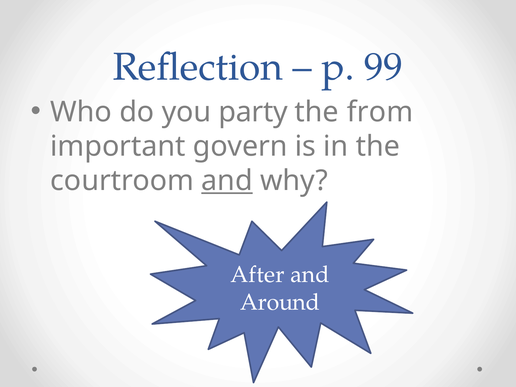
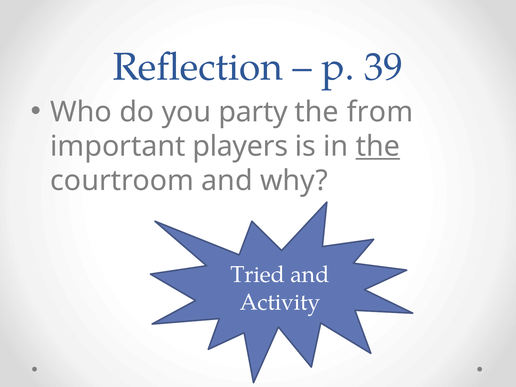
99: 99 -> 39 (384, 67)
govern: govern -> players (240, 146)
the underline: none -> present (378, 146)
and underline: present -> none (227, 181)
After: After -> Tried (258, 275)
Around: Around -> Activity (280, 302)
